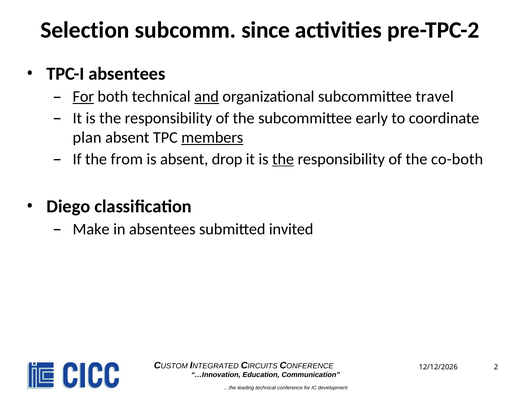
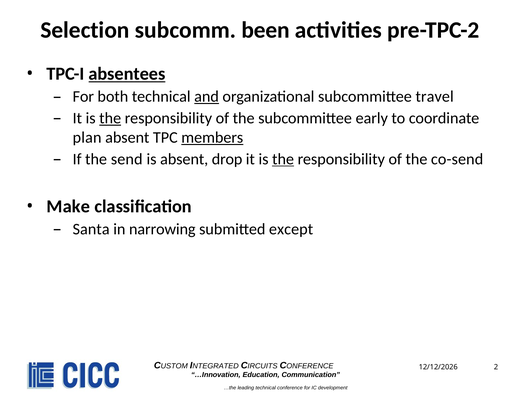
since: since -> been (266, 30)
absentees underline: none -> present (127, 74)
For underline: present -> none (83, 97)
the underline: none -> present (110, 118)
from: from -> send (127, 159)
co-both: co-both -> co-send (457, 159)
Diego: Diego -> Make (68, 206)
Make: Make -> Santa (91, 229)
in absentees: absentees -> narrowing (162, 229)
invited: invited -> except (291, 229)
